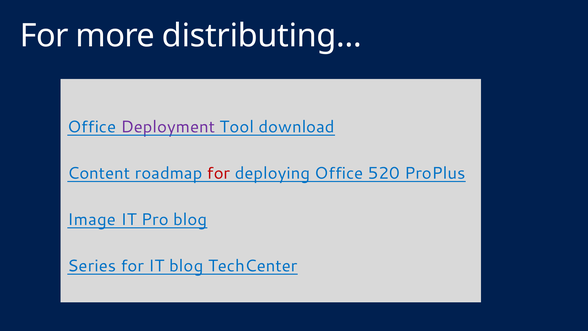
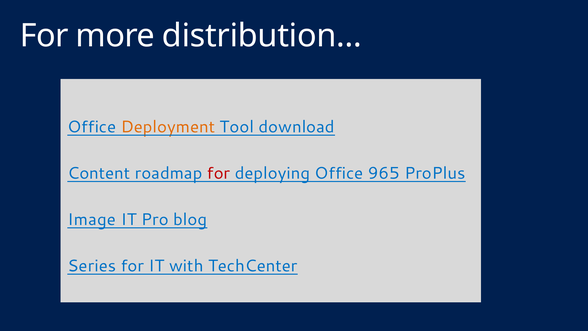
distributing…: distributing… -> distribution… (262, 36)
Deployment colour: purple -> orange (168, 127)
520: 520 -> 965 (384, 173)
IT blog: blog -> with (186, 266)
